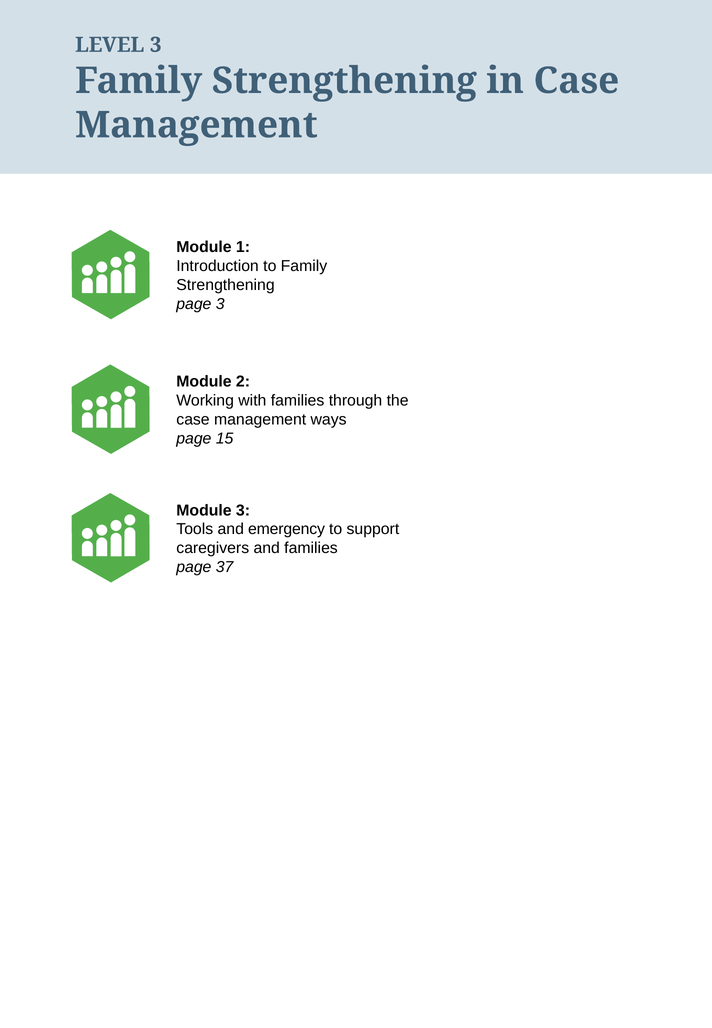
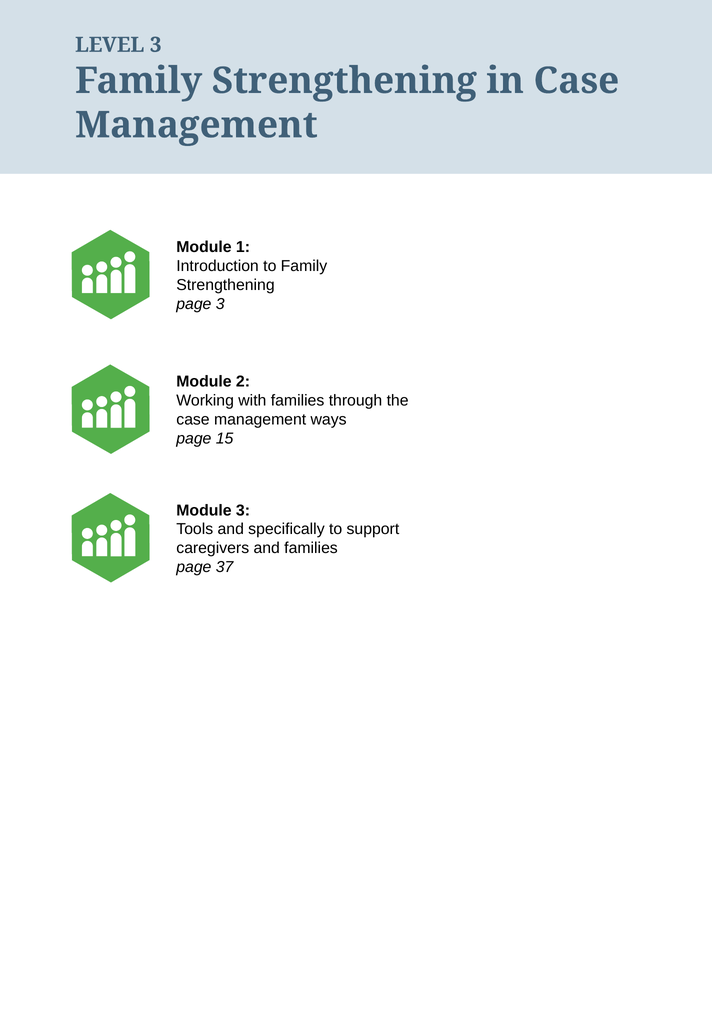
emergency: emergency -> specifically (286, 530)
